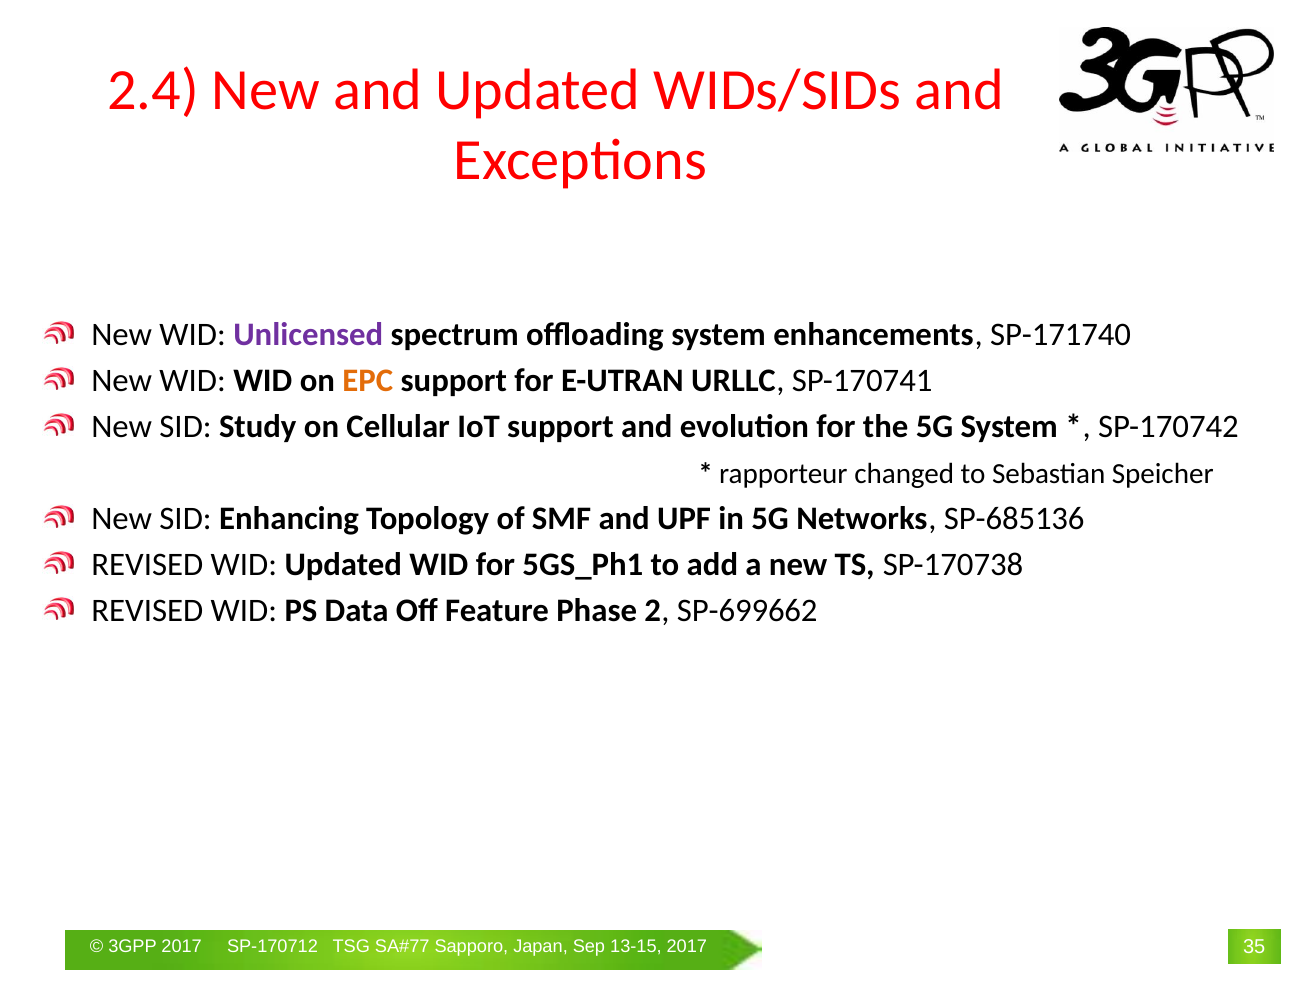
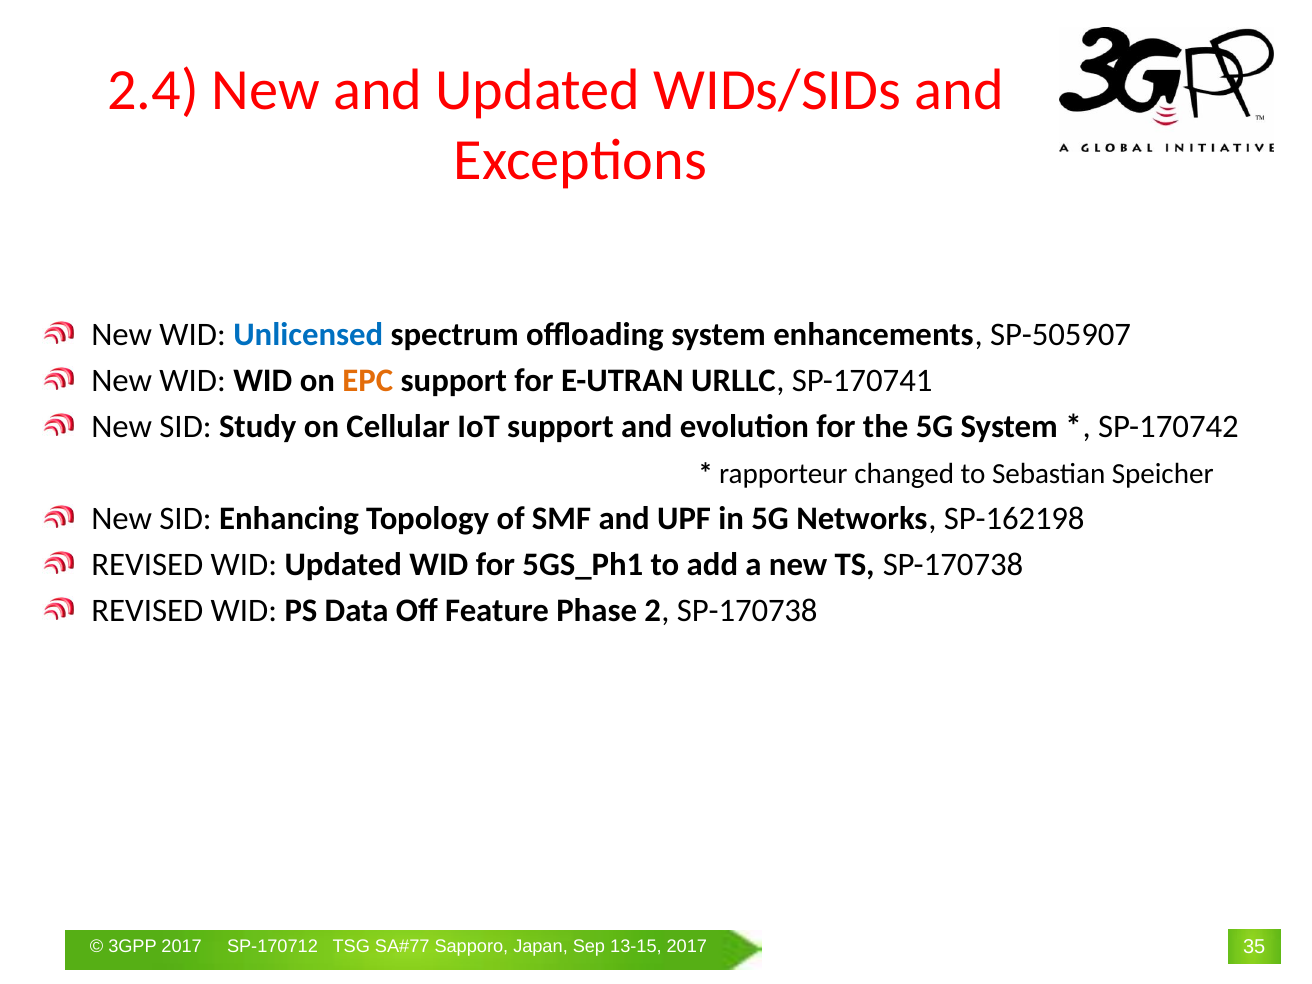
Unlicensed colour: purple -> blue (308, 335)
SP-171740: SP-171740 -> SP-505907 (1061, 335)
SP-685136: SP-685136 -> SP-162198 (1014, 518)
2 SP-699662: SP-699662 -> SP-170738 (747, 610)
